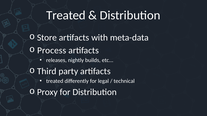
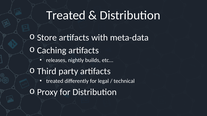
Process: Process -> Caching (52, 51)
